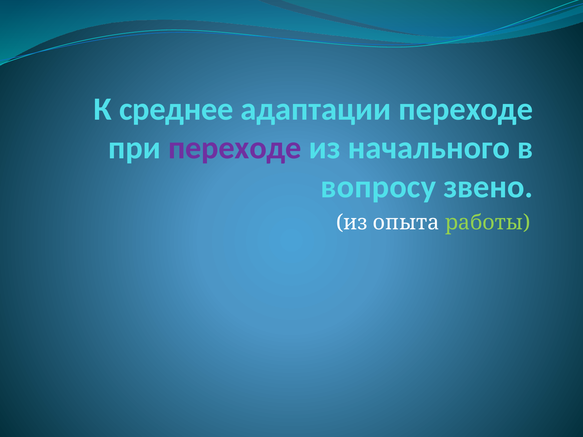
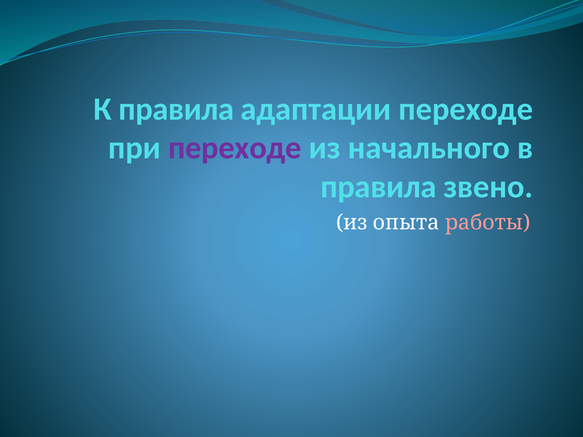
К среднее: среднее -> правила (176, 109)
вопросу: вопросу -> правила (379, 187)
работы colour: light green -> pink (488, 223)
